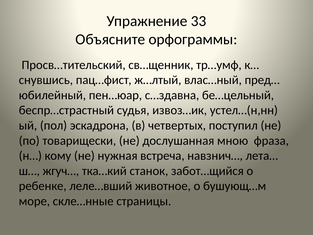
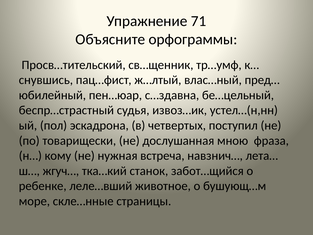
33: 33 -> 71 (199, 21)
